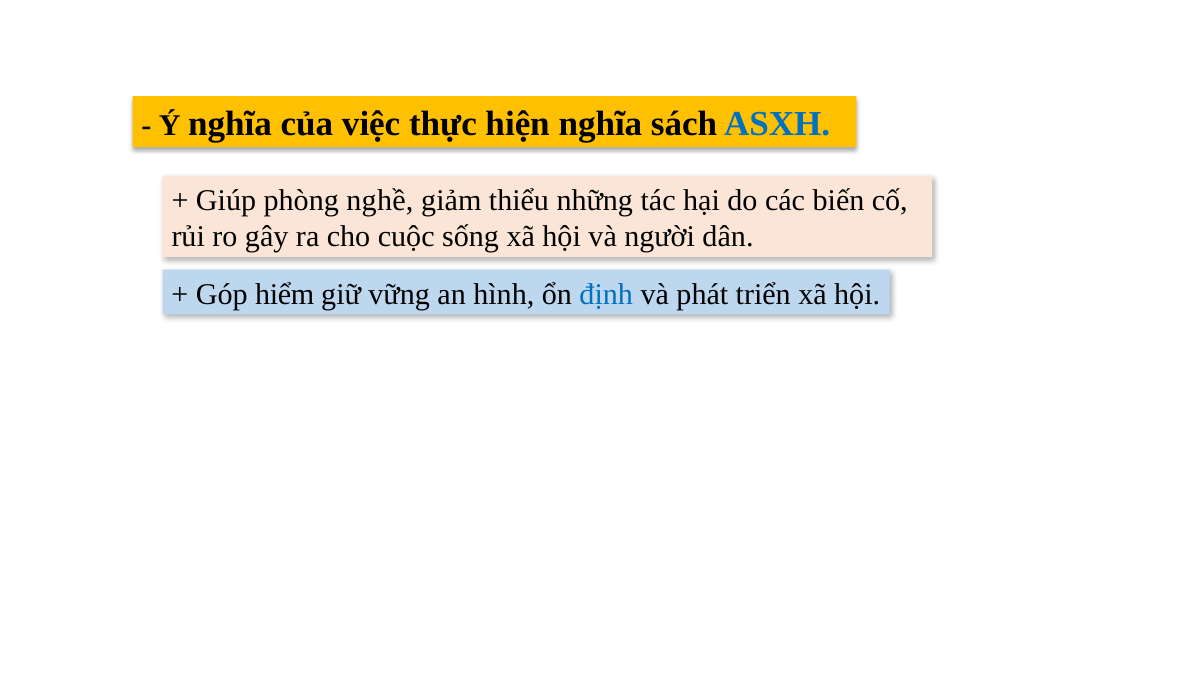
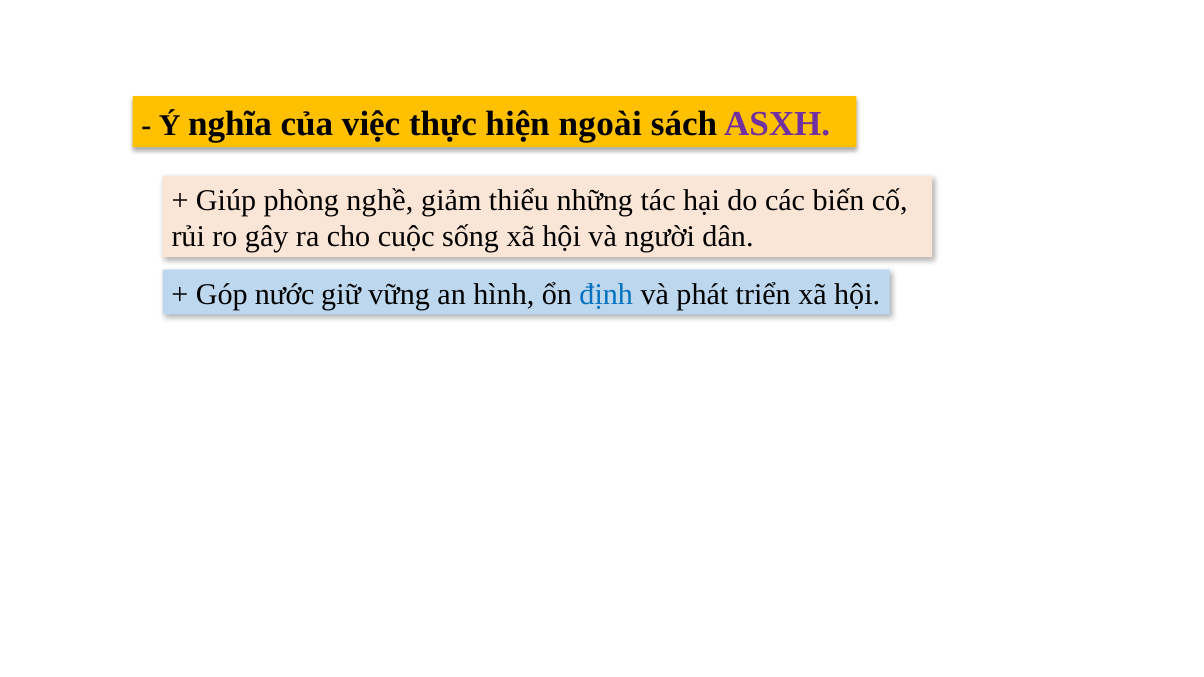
hiện nghĩa: nghĩa -> ngoài (600, 124)
ASXH colour: blue -> purple (777, 124)
hiểm: hiểm -> nước (285, 294)
